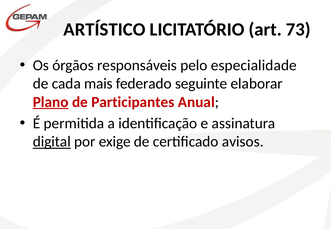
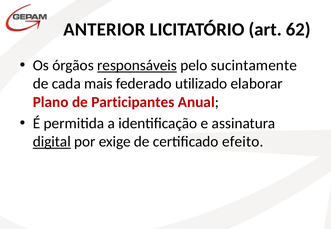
ARTÍSTICO: ARTÍSTICO -> ANTERIOR (104, 30)
73: 73 -> 62 (298, 30)
responsáveis underline: none -> present (137, 65)
especialidade: especialidade -> sucintamente (254, 65)
seguinte: seguinte -> utilizado (201, 84)
Plano underline: present -> none (51, 102)
avisos: avisos -> efeito (243, 142)
